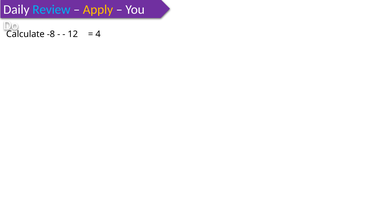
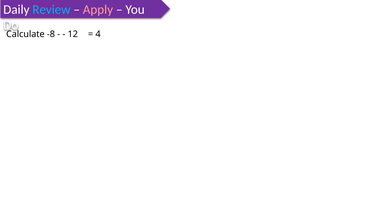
Apply colour: yellow -> pink (98, 10)
